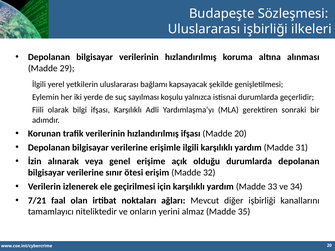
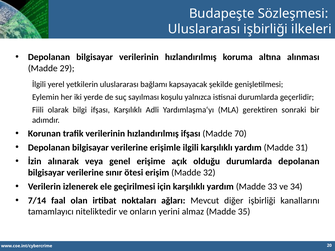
Madde 20: 20 -> 70 (240, 134)
7/21: 7/21 -> 7/14 (37, 201)
